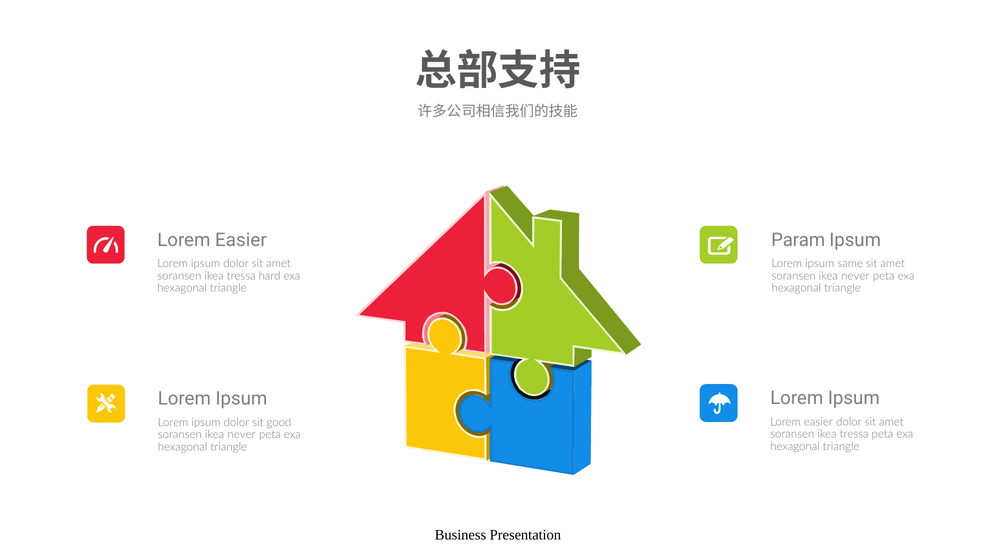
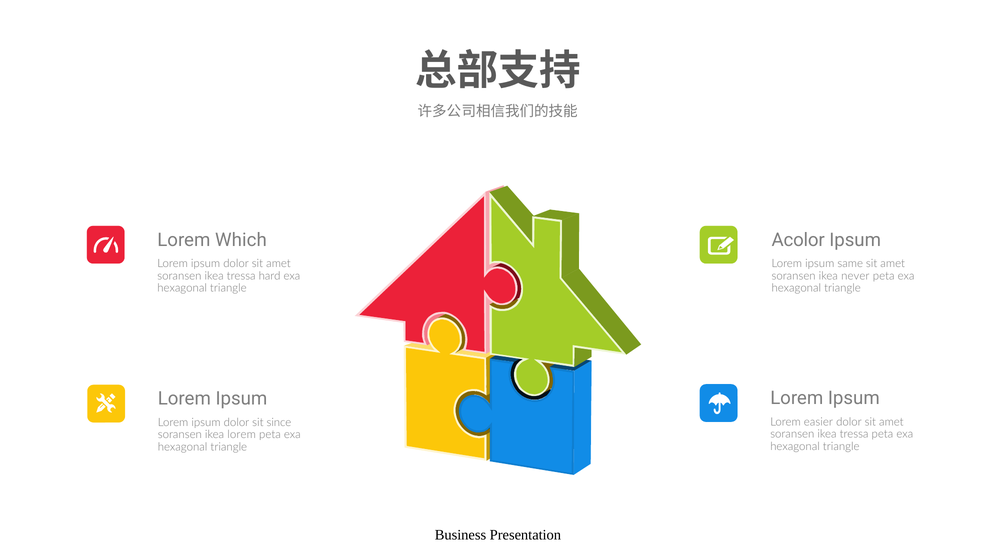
Easier: Easier -> Which (241, 240)
Param: Param -> Acolor (798, 240)
good: good -> since (279, 422)
never: never -> lorem (242, 435)
